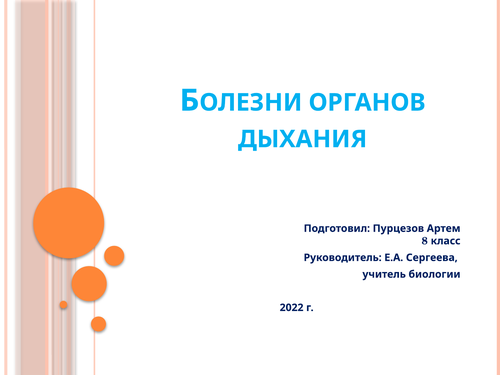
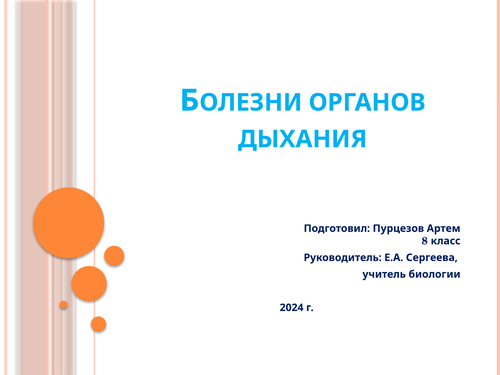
2022: 2022 -> 2024 (292, 308)
